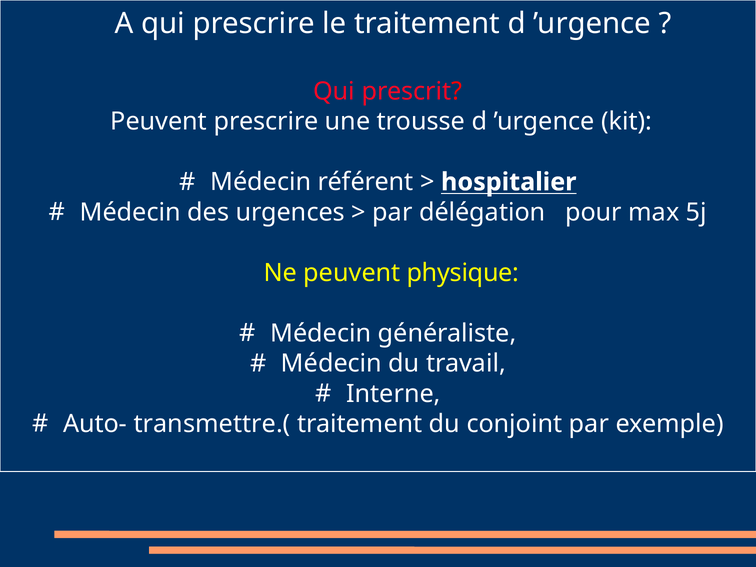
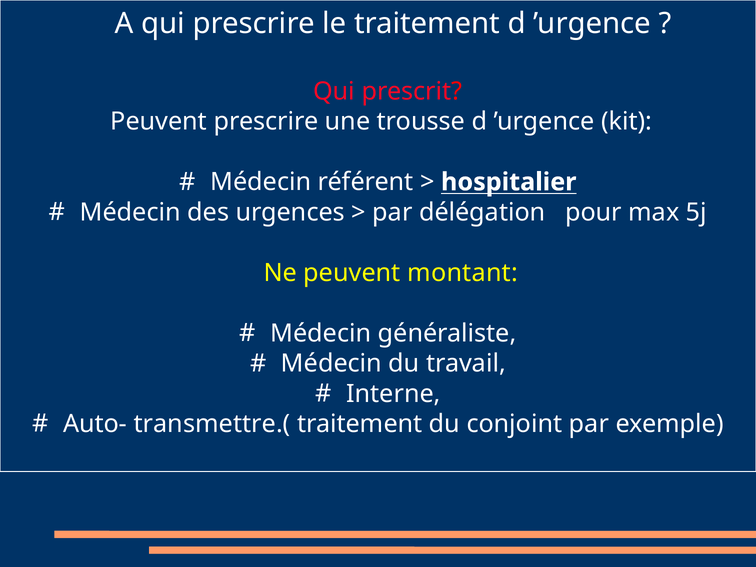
physique: physique -> montant (463, 273)
